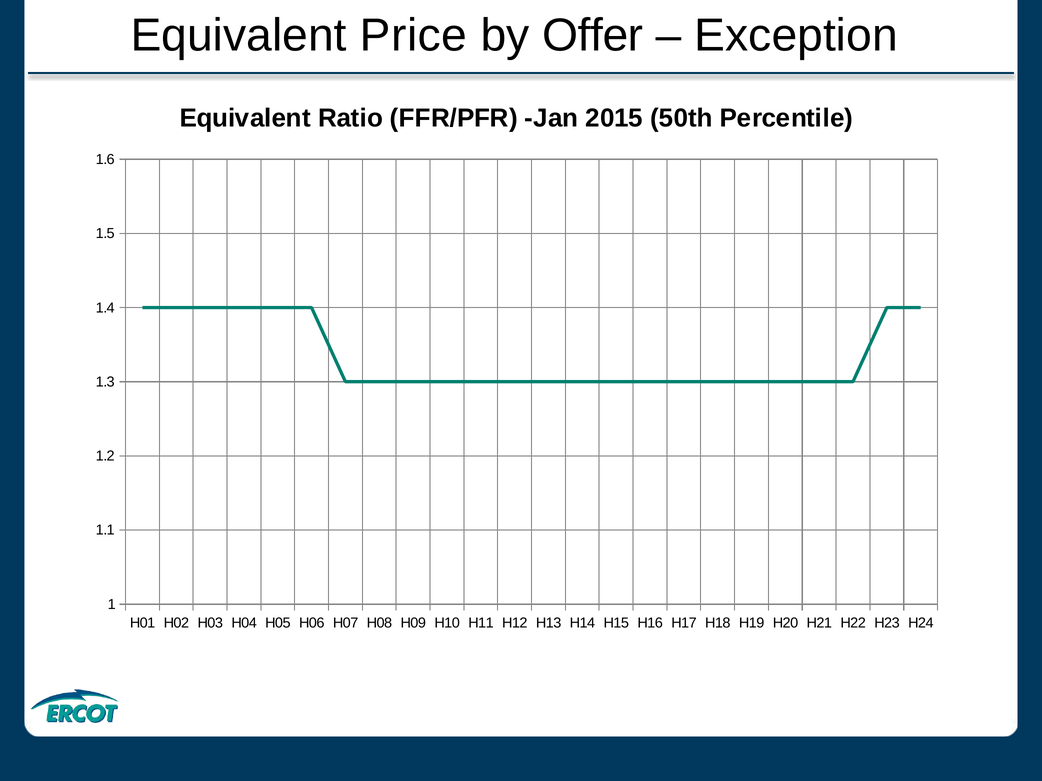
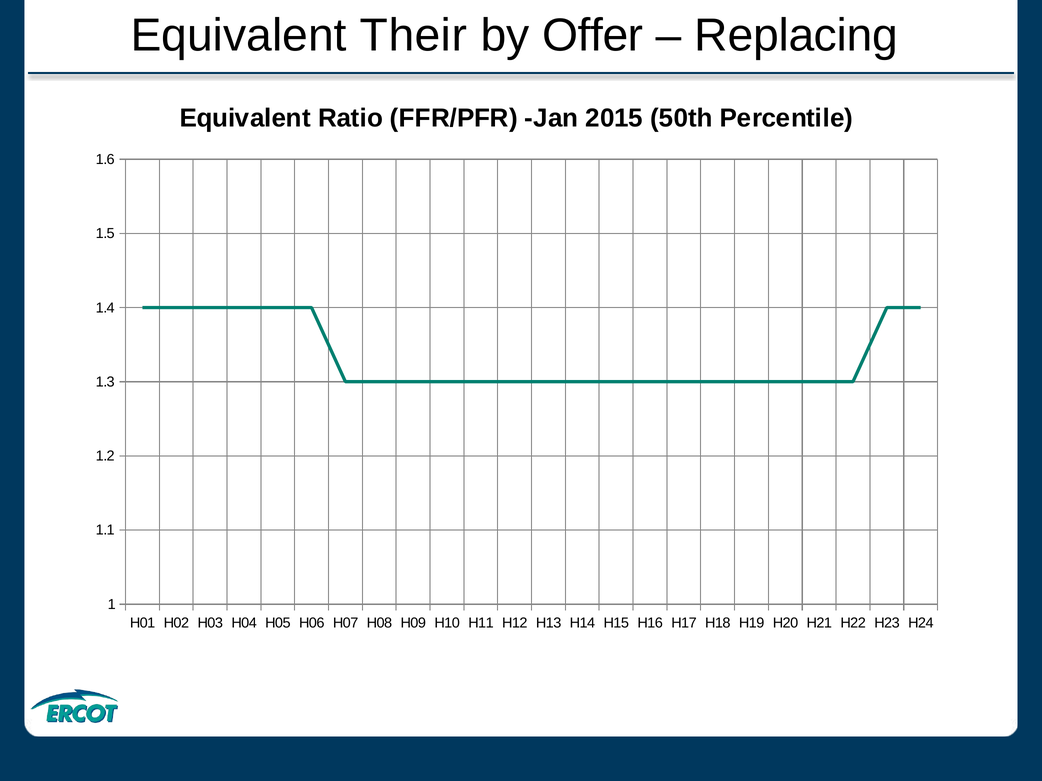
Price: Price -> Their (413, 35)
Exception: Exception -> Replacing (796, 35)
